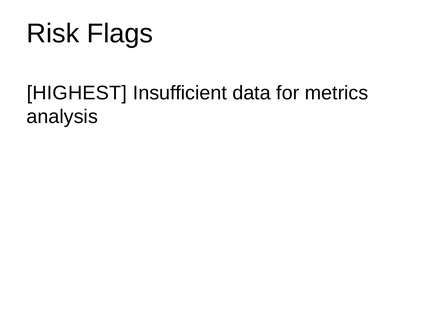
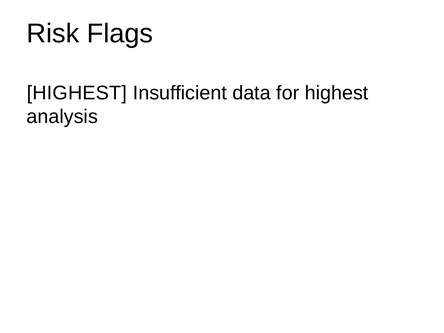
for metrics: metrics -> highest (337, 93)
